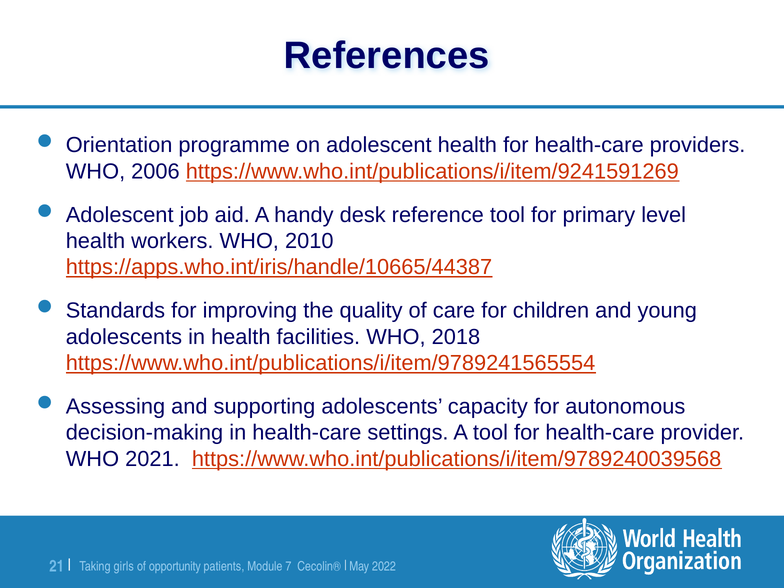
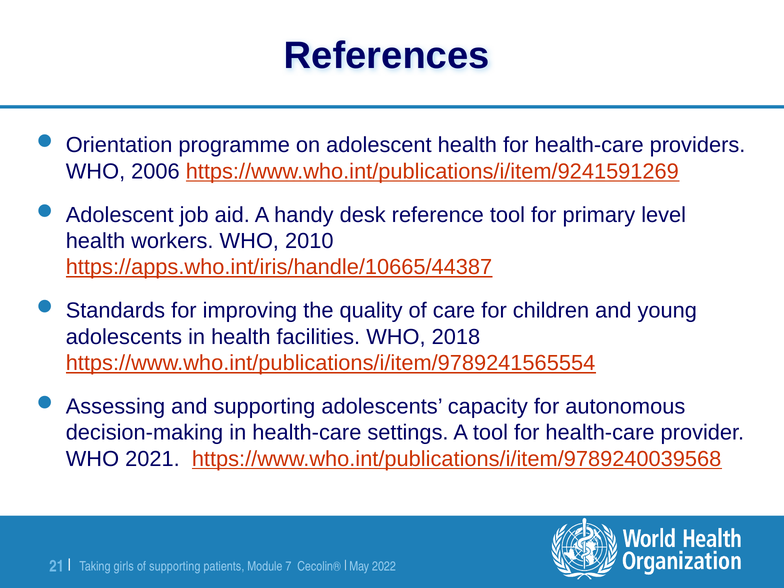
of opportunity: opportunity -> supporting (175, 566)
